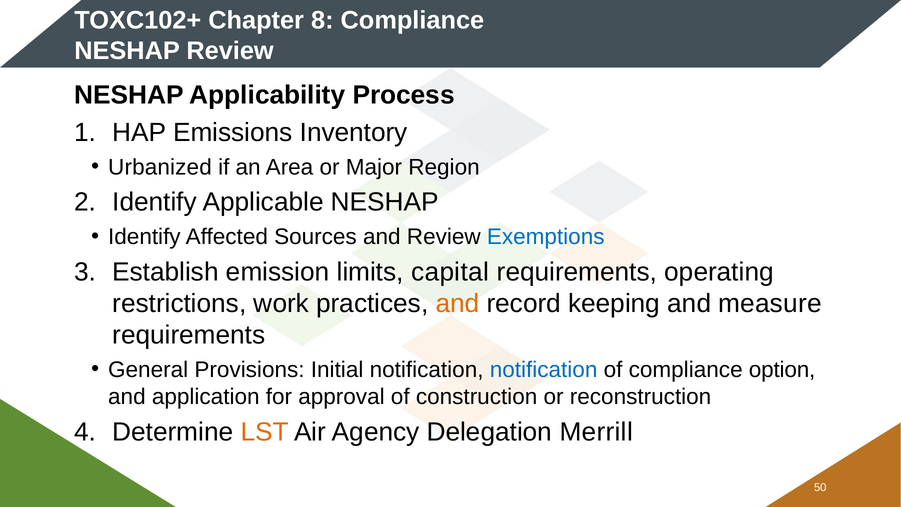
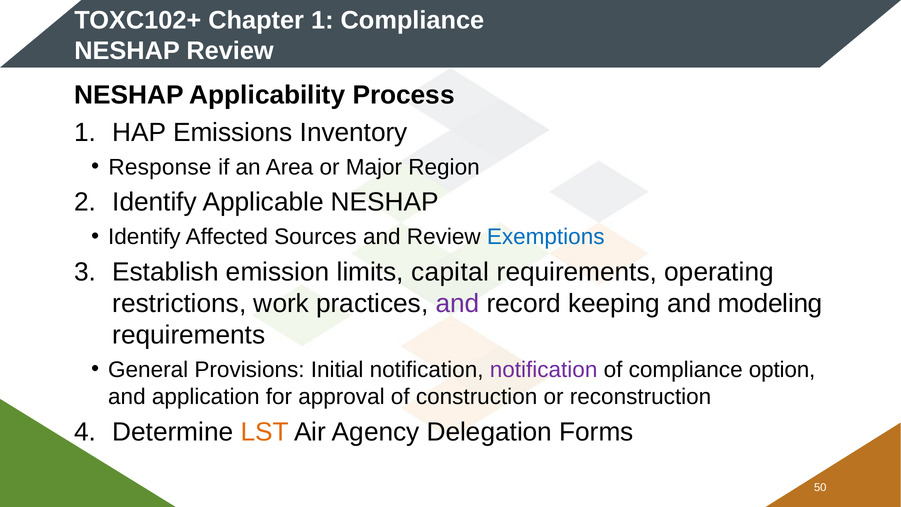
Chapter 8: 8 -> 1 (322, 20)
Urbanized: Urbanized -> Response (160, 167)
and colour: orange -> purple (457, 303)
measure: measure -> modeling (770, 303)
notification colour: blue -> purple (544, 370)
Merrill: Merrill -> Forms (596, 432)
